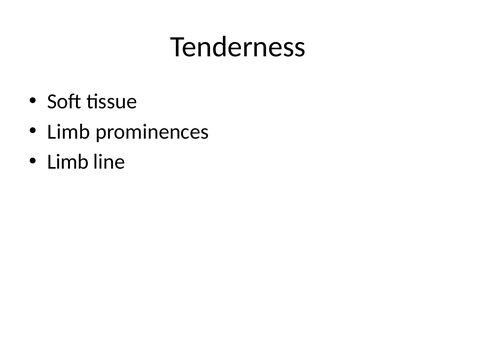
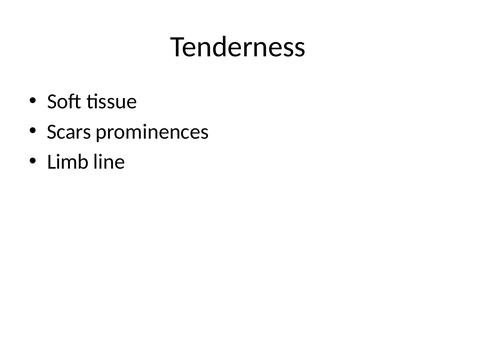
Limb: Limb -> Scars (69, 131)
